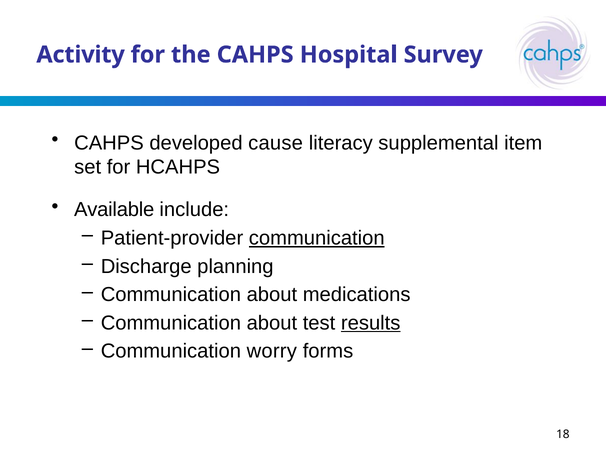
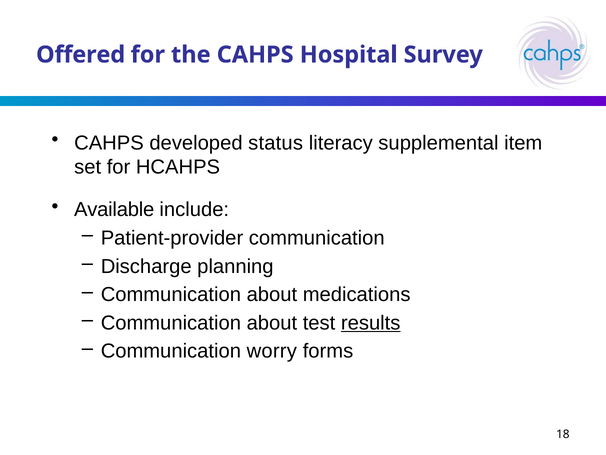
Activity: Activity -> Offered (81, 55)
cause: cause -> status (276, 143)
communication underline: present -> none (317, 238)
